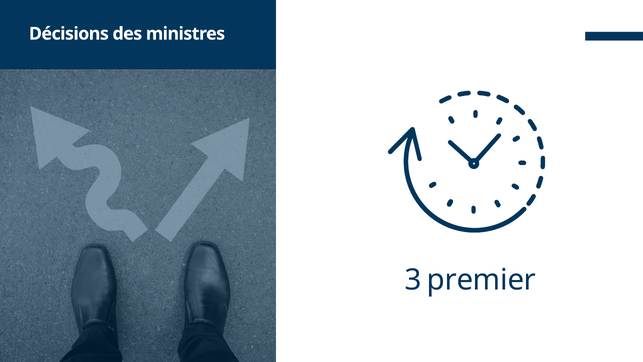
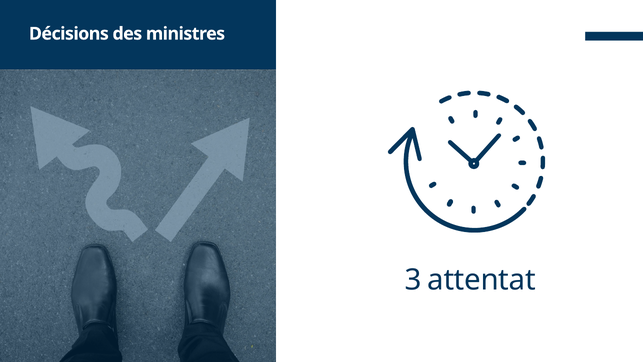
3 premier: premier -> attentat (482, 280)
